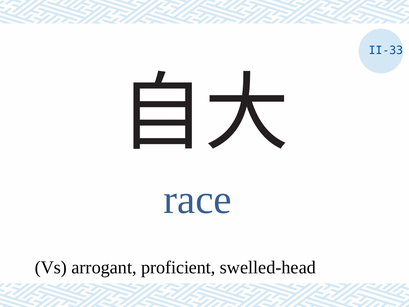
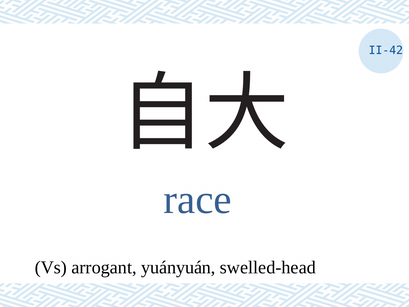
II-33: II-33 -> II-42 (386, 51)
proficient: proficient -> yuányuán (178, 267)
